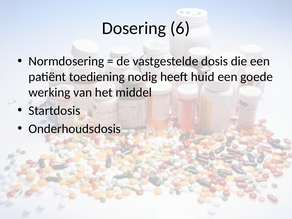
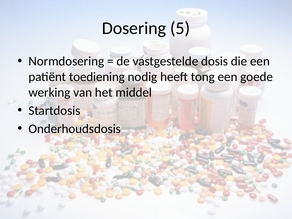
6: 6 -> 5 (180, 28)
huid: huid -> tong (203, 77)
